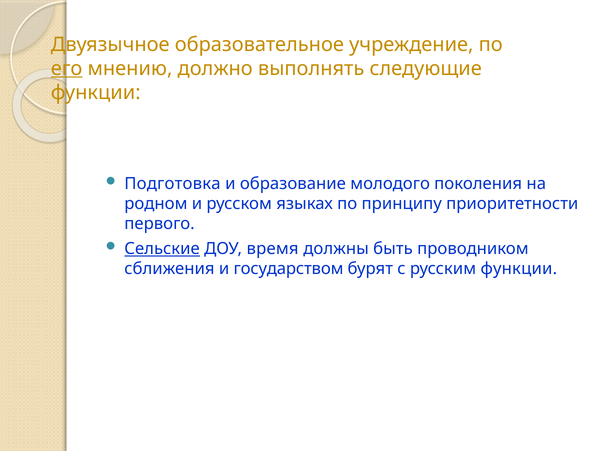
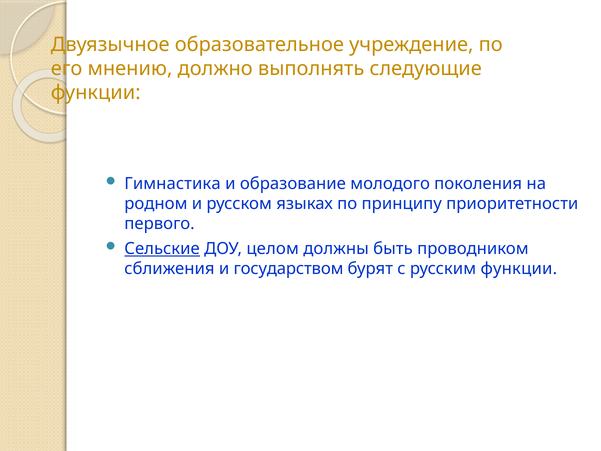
его underline: present -> none (67, 68)
Подготовка: Подготовка -> Гимнастика (173, 184)
время: время -> целом (273, 249)
